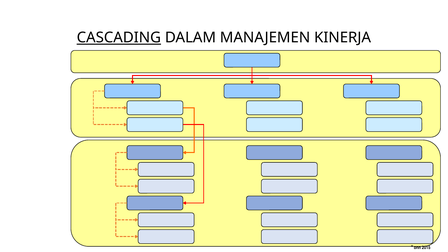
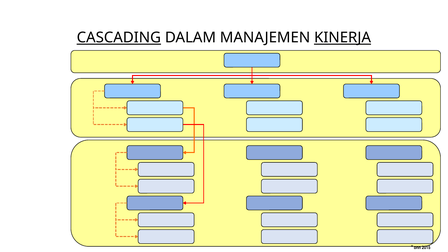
KINERJA underline: none -> present (343, 38)
